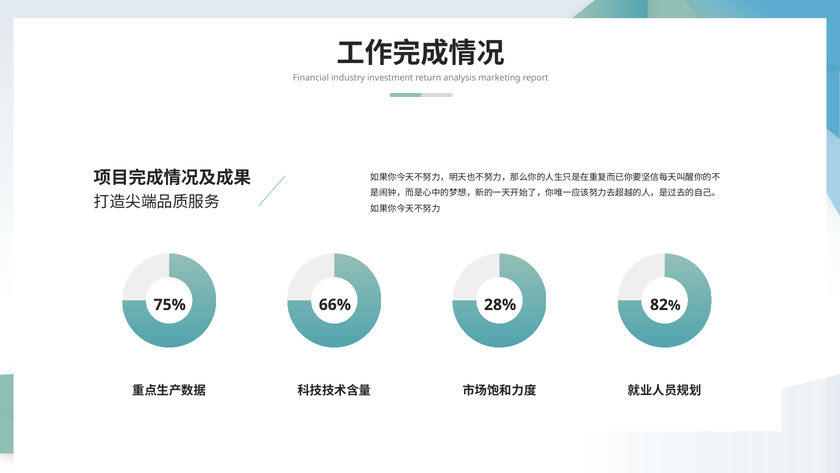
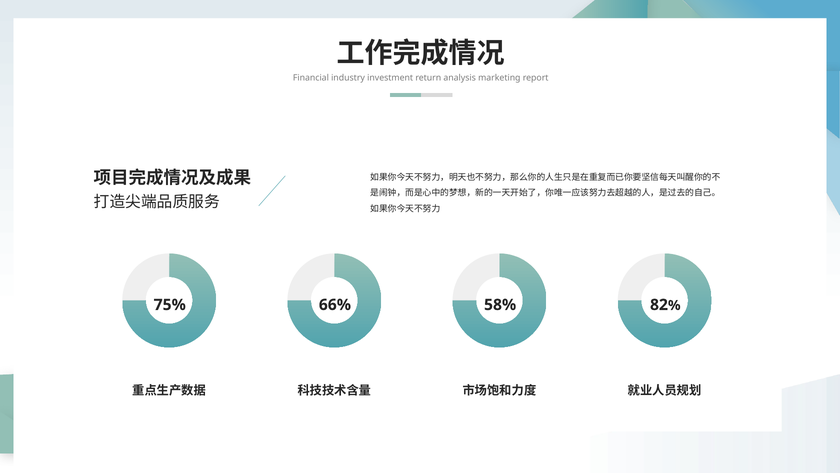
28%: 28% -> 58% (500, 305)
